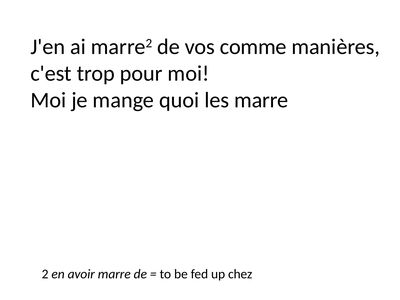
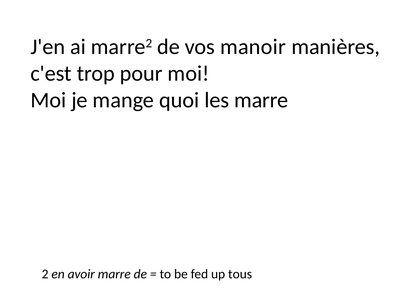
comme: comme -> manoir (253, 47)
chez: chez -> tous (240, 274)
